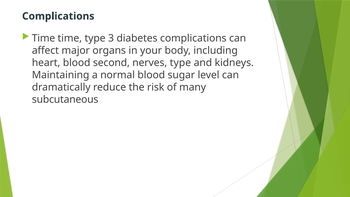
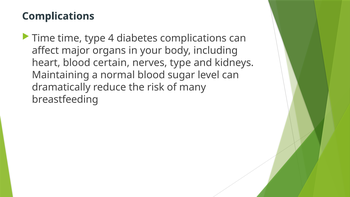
3: 3 -> 4 (111, 38)
second: second -> certain (111, 63)
subcutaneous: subcutaneous -> breastfeeding (65, 99)
